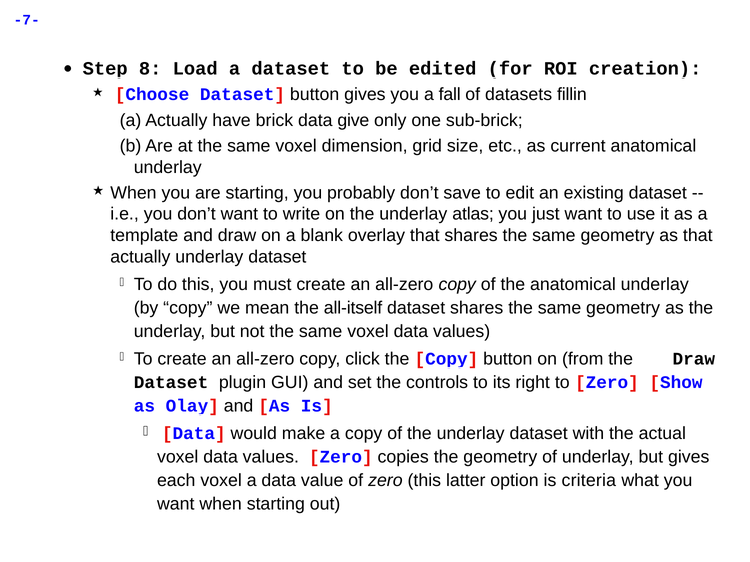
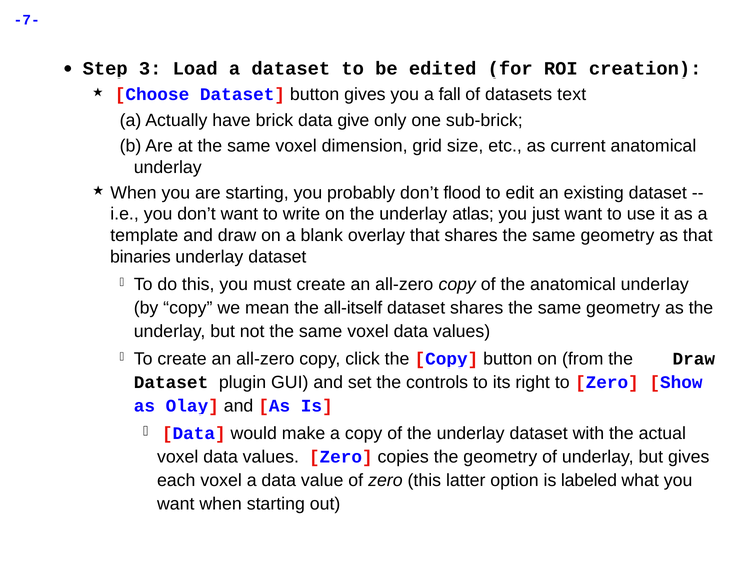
8: 8 -> 3 (150, 68)
fillin: fillin -> text (572, 95)
save: save -> flood (462, 193)
actually: actually -> binaries (140, 257)
criteria: criteria -> labeled (589, 481)
